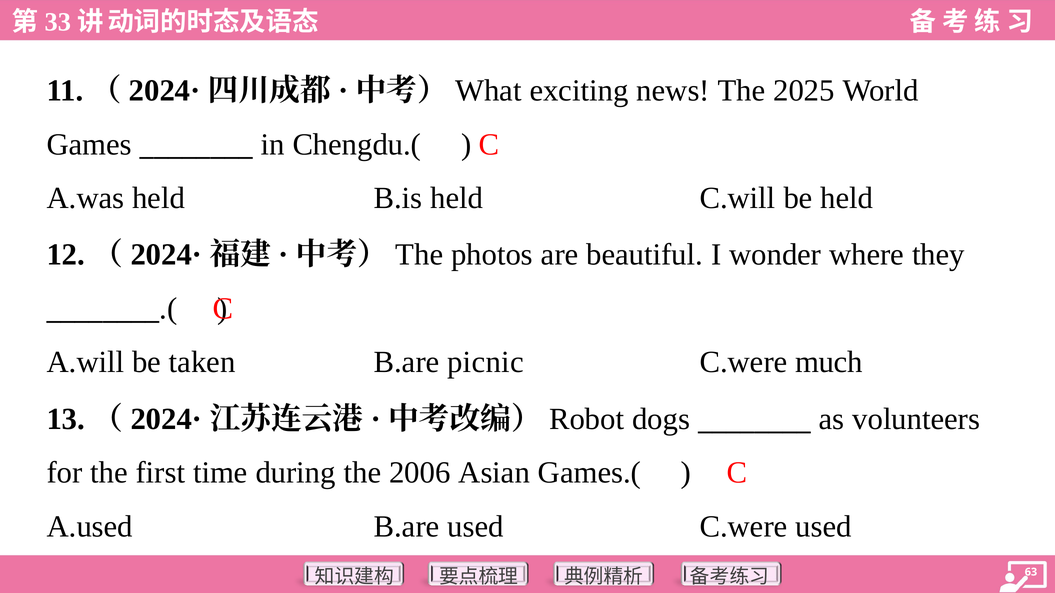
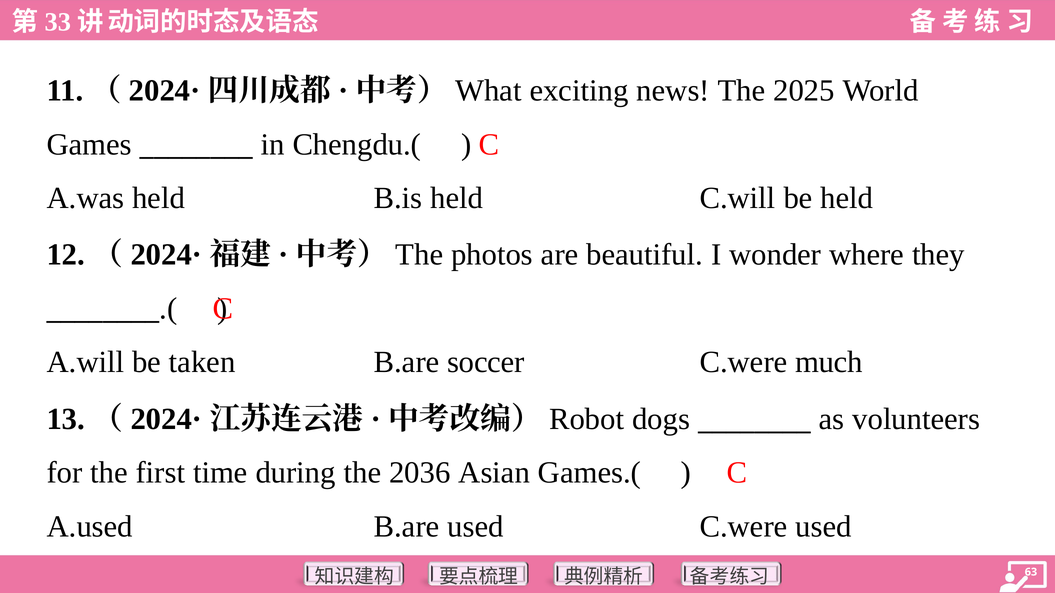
picnic: picnic -> soccer (486, 363)
2006: 2006 -> 2036 (420, 473)
